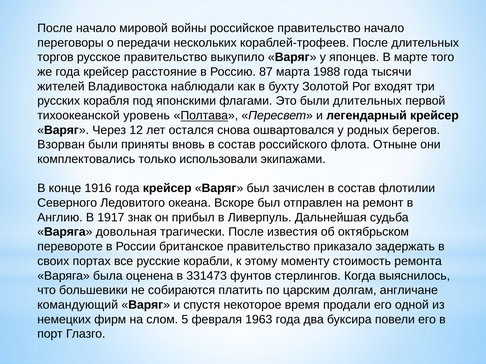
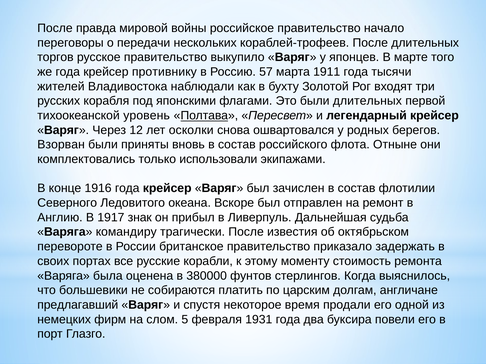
После начало: начало -> правда (96, 28)
расстояние: расстояние -> противнику (164, 72)
87: 87 -> 57 (266, 72)
1988: 1988 -> 1911 (327, 72)
остался: остался -> осколки (191, 130)
довольная: довольная -> командиру (126, 232)
331473: 331473 -> 380000 (207, 276)
командующий: командующий -> предлагавший (78, 305)
1963: 1963 -> 1931 (259, 320)
